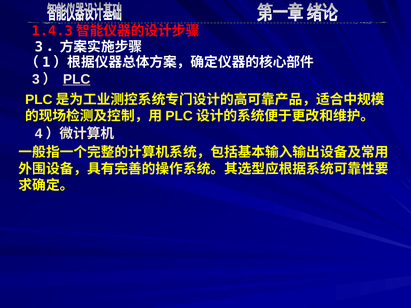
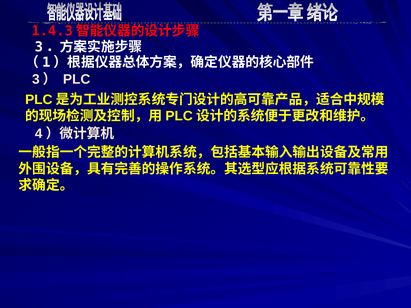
PLC underline: present -> none (77, 79)
